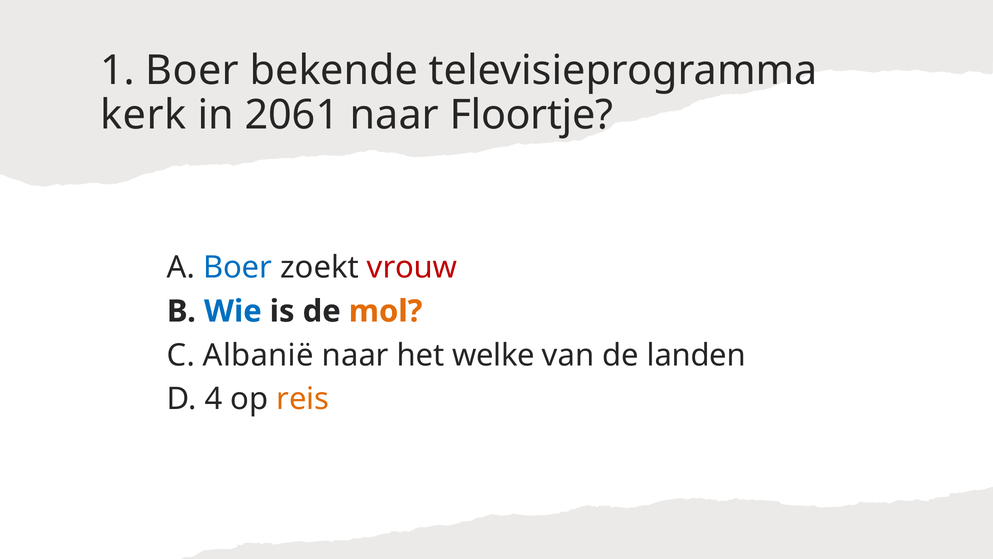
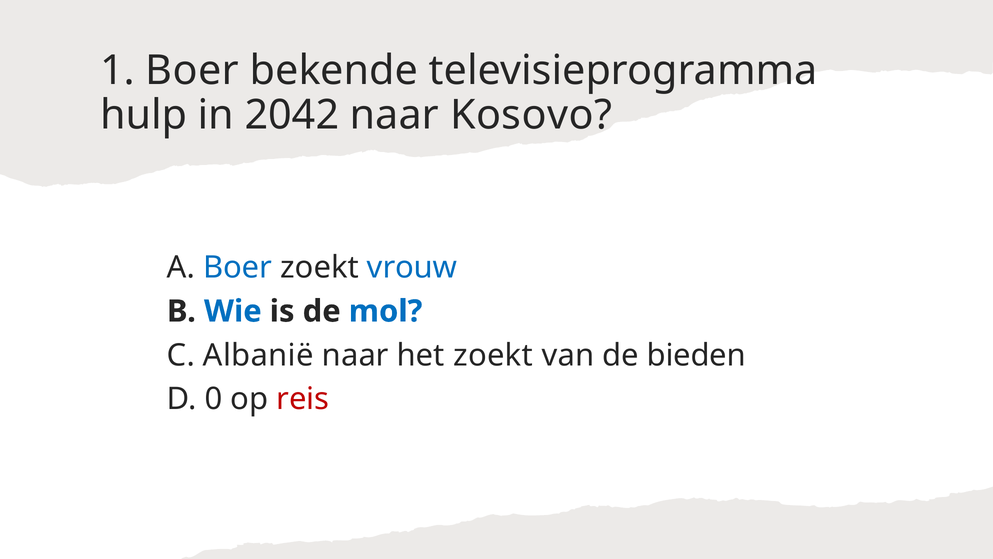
kerk: kerk -> hulp (144, 115)
2061: 2061 -> 2042 (292, 115)
Floortje: Floortje -> Kosovo (531, 115)
vrouw colour: red -> blue (412, 267)
mol colour: orange -> blue (386, 311)
het welke: welke -> zoekt (493, 355)
landen: landen -> bieden (696, 355)
4: 4 -> 0 (214, 399)
reis colour: orange -> red (303, 399)
